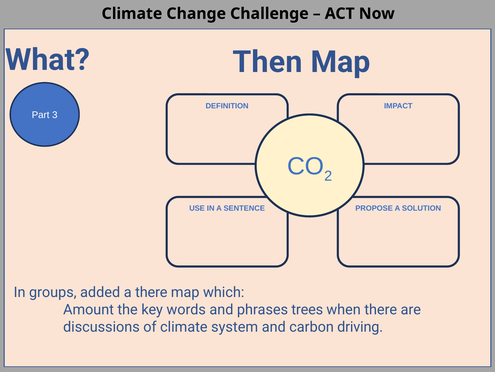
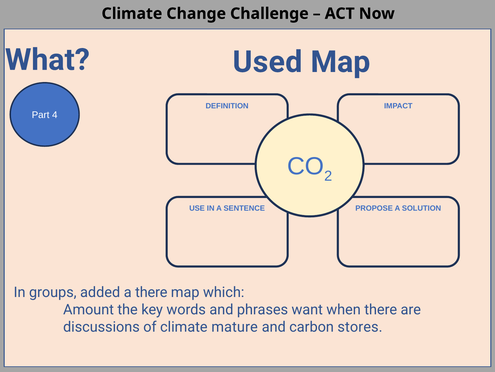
Then: Then -> Used (267, 62)
3: 3 -> 4 (55, 115)
trees: trees -> want (307, 309)
system: system -> mature (235, 326)
driving: driving -> stores (360, 326)
